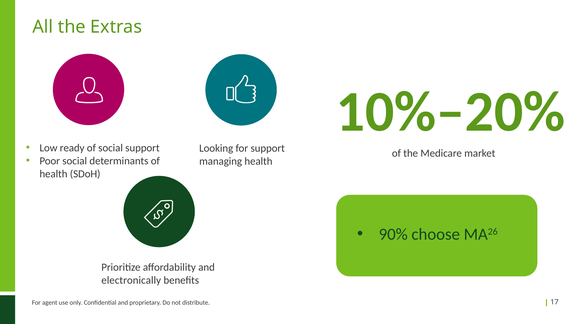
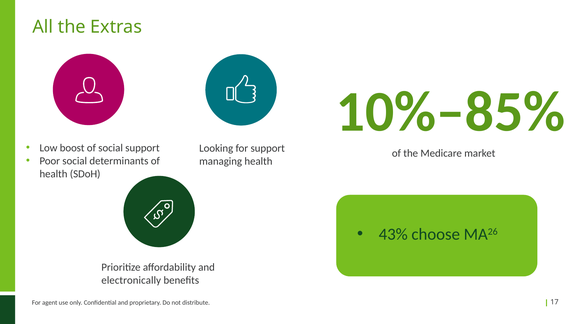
10%–20%: 10%–20% -> 10%–85% (451, 112)
ready: ready -> boost (72, 148)
90%: 90% -> 43% (393, 234)
